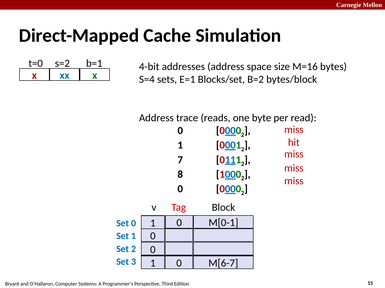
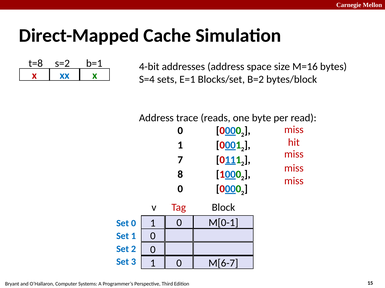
t=0: t=0 -> t=8 (36, 64)
